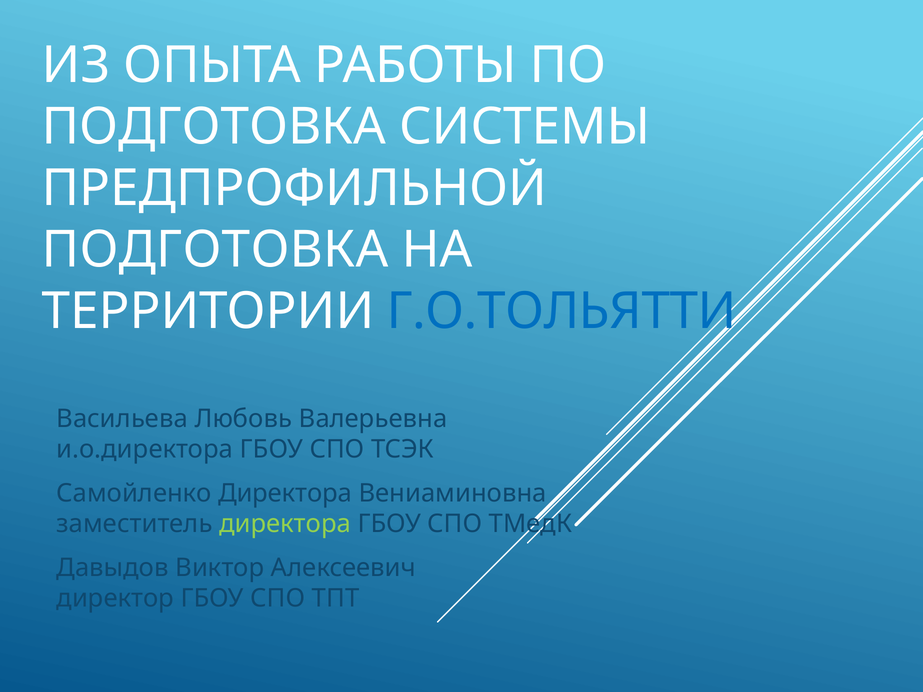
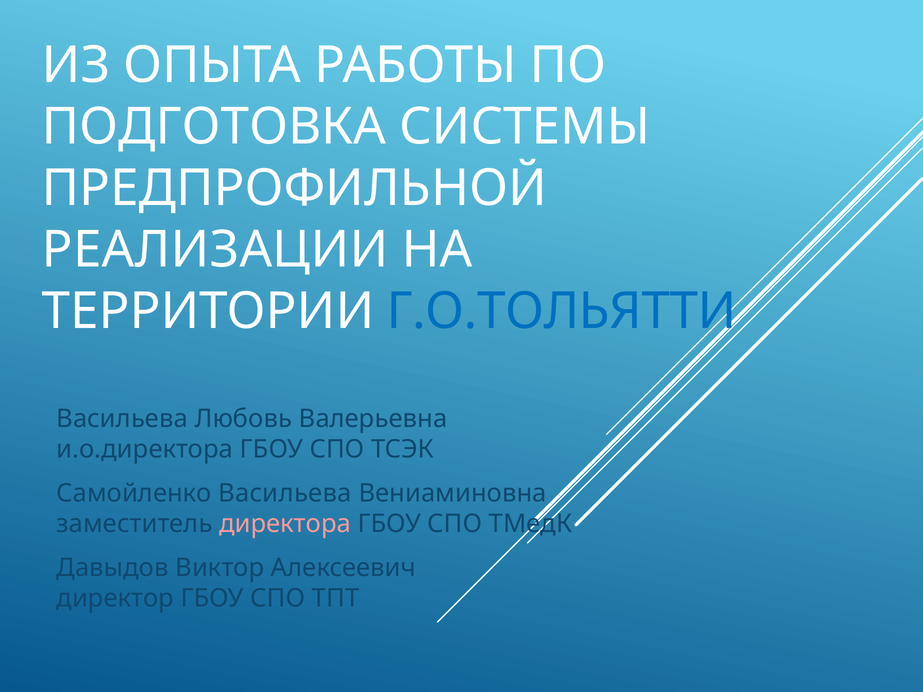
ПОДГОТОВКА: ПОДГОТОВКА -> РЕАЛИЗАЦИИ (215, 250)
Самойленко Директора: Директора -> Васильева (285, 493)
директора colour: light green -> pink (285, 524)
